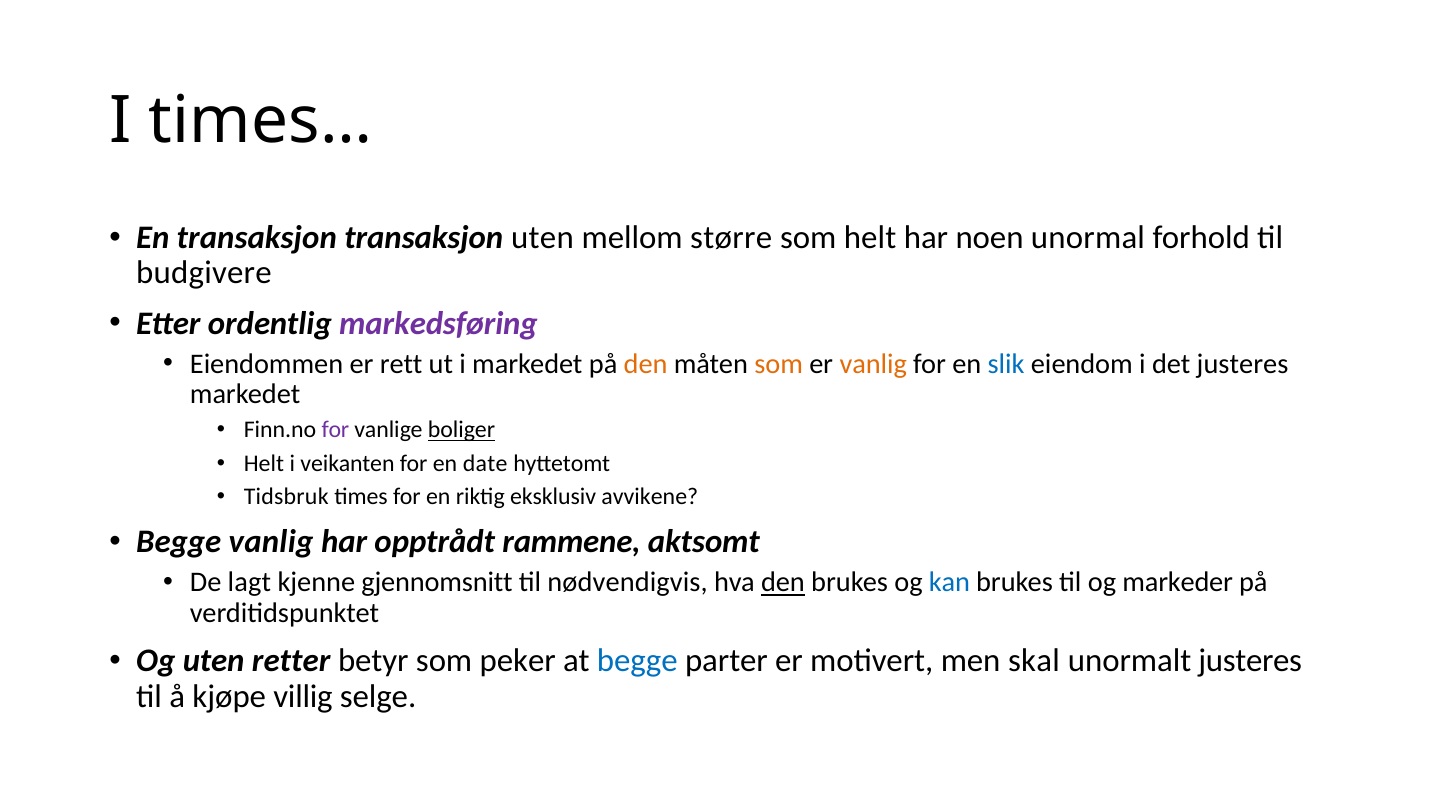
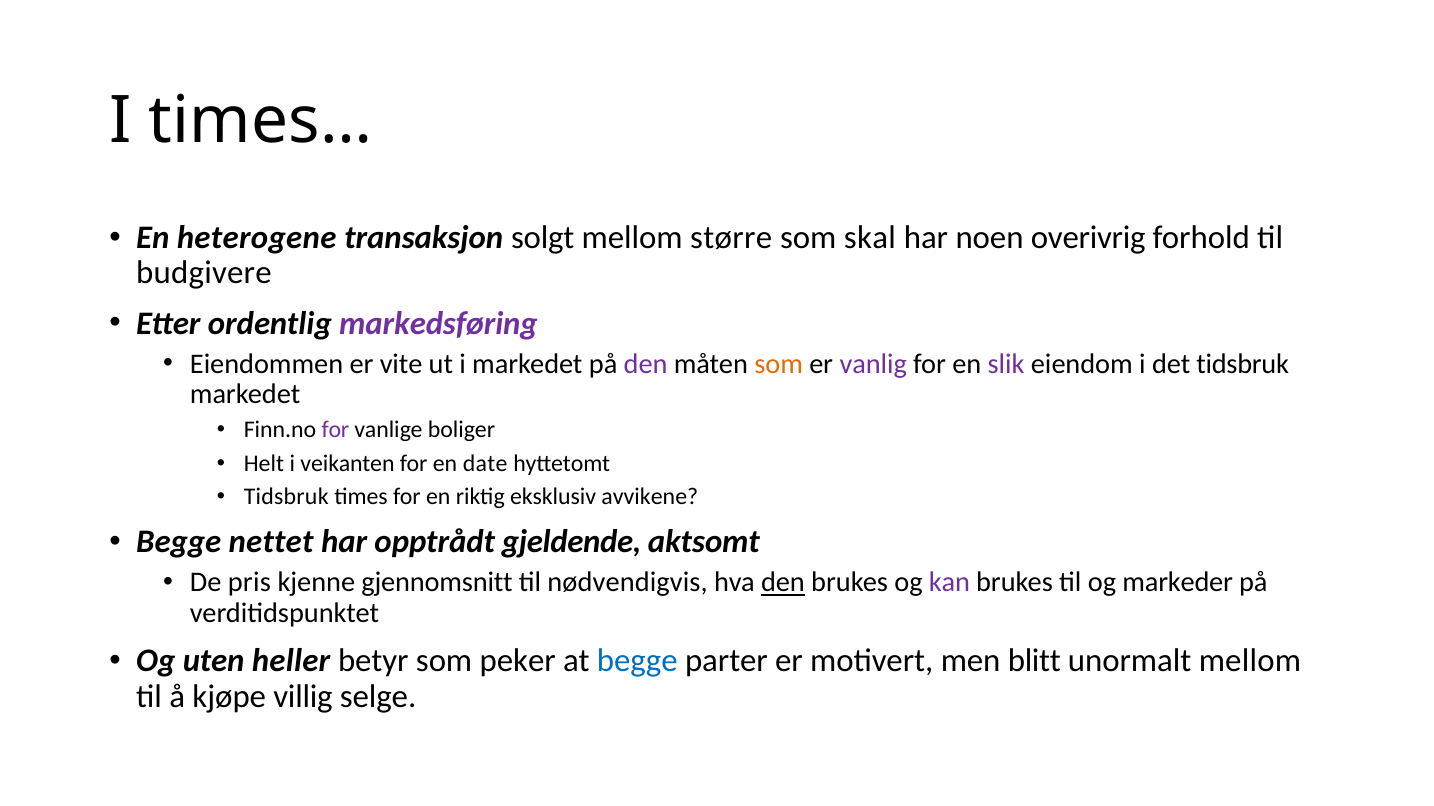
En transaksjon: transaksjon -> heterogene (257, 238)
transaksjon uten: uten -> solgt (543, 238)
som helt: helt -> skal (870, 238)
unormal: unormal -> overivrig (1088, 238)
rett: rett -> vite (401, 364)
den colour: orange -> purple (646, 364)
vanlig colour: orange -> purple (873, 364)
slik colour: blue -> purple (1006, 364)
det justeres: justeres -> tidsbruk (1243, 364)
boliger underline: present -> none (462, 430)
Begge vanlig: vanlig -> nettet (271, 542)
rammene: rammene -> gjeldende (572, 542)
lagt: lagt -> pris (249, 583)
kan colour: blue -> purple (949, 583)
retter: retter -> heller (291, 662)
skal: skal -> blitt (1034, 662)
unormalt justeres: justeres -> mellom (1250, 662)
